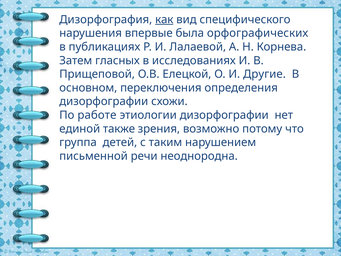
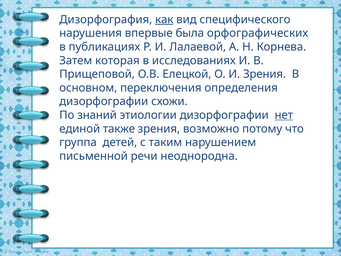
гласных: гласных -> которая (117, 60)
И Другие: Другие -> Зрения (265, 74)
работе: работе -> знаний (97, 115)
нет underline: none -> present (284, 115)
